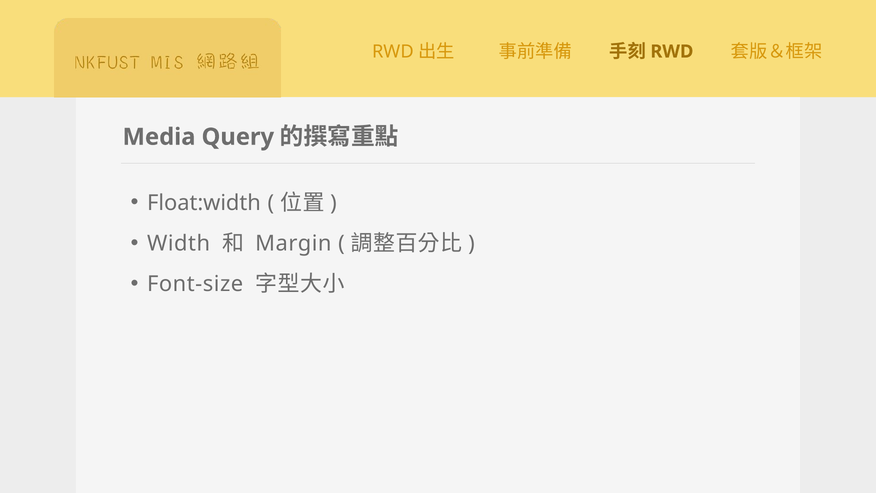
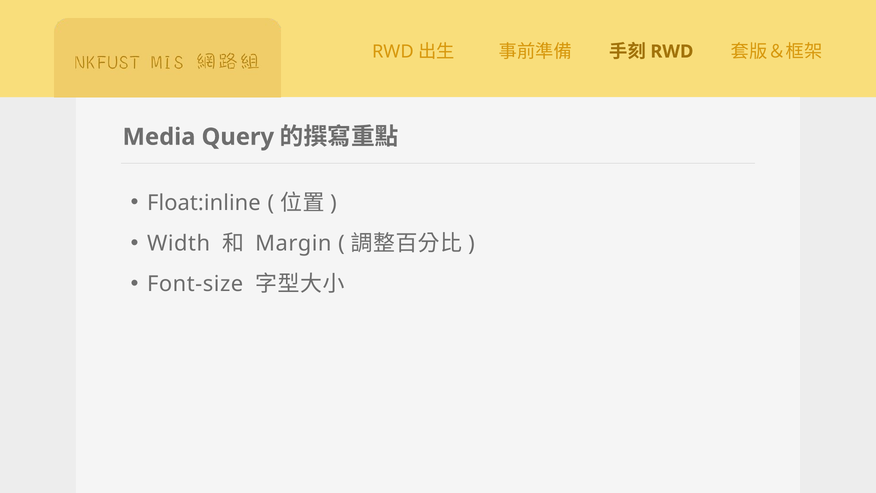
Float:width: Float:width -> Float:inline (204, 203)
